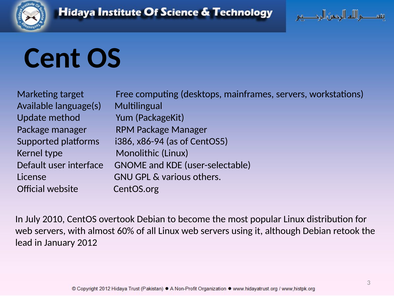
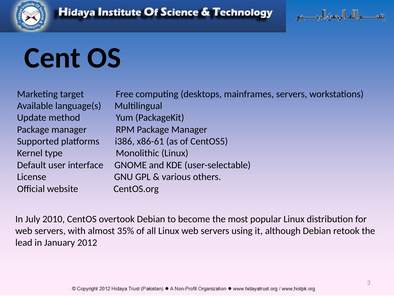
x86-94: x86-94 -> x86-61 (150, 141)
60%: 60% -> 35% (126, 230)
